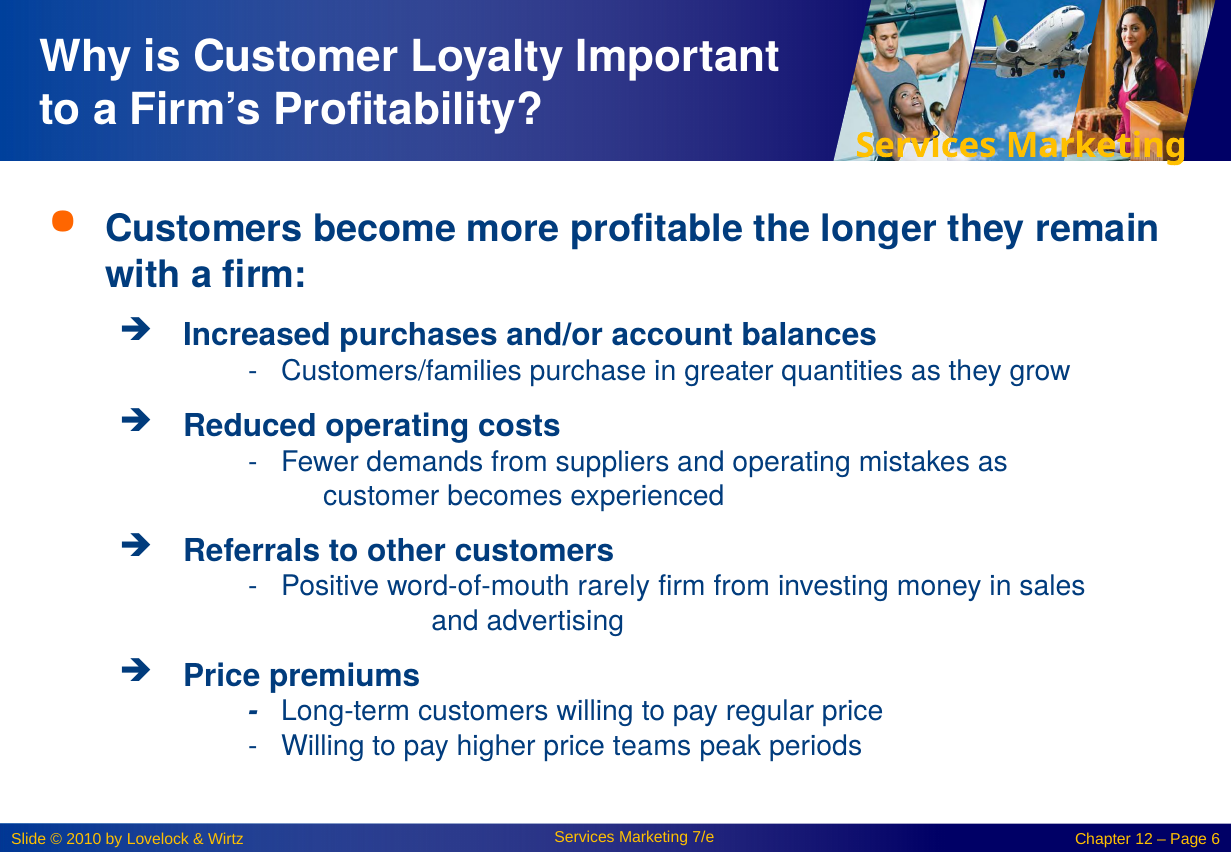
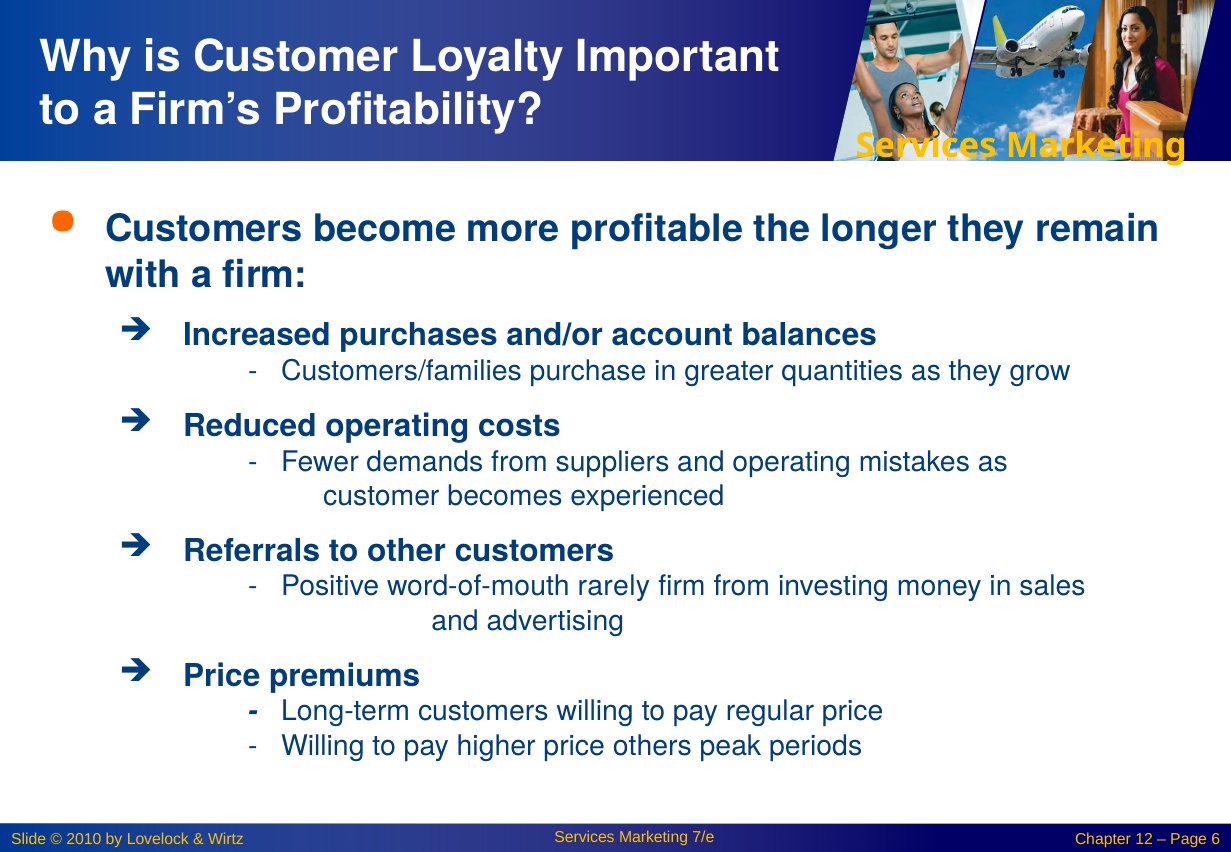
teams: teams -> others (652, 746)
